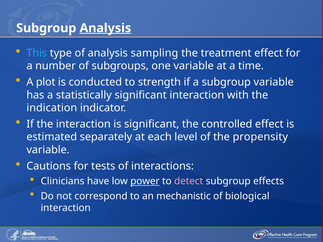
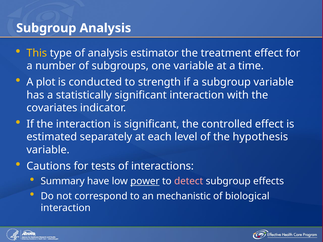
Analysis underline: present -> none (105, 28)
This colour: light blue -> yellow (37, 53)
sampling: sampling -> estimator (155, 53)
indication: indication -> covariates (52, 108)
propensity: propensity -> hypothesis (260, 137)
Clinicians: Clinicians -> Summary (63, 181)
